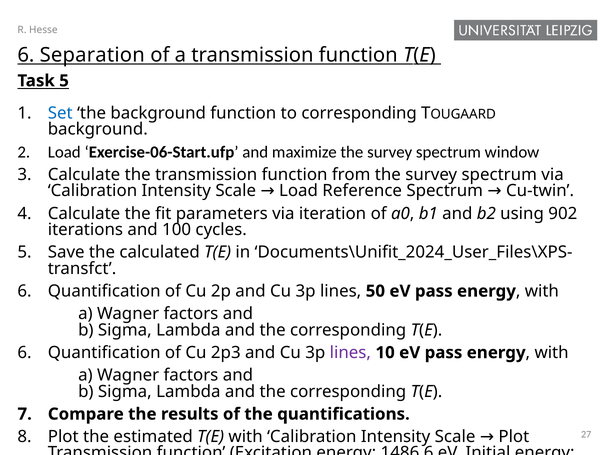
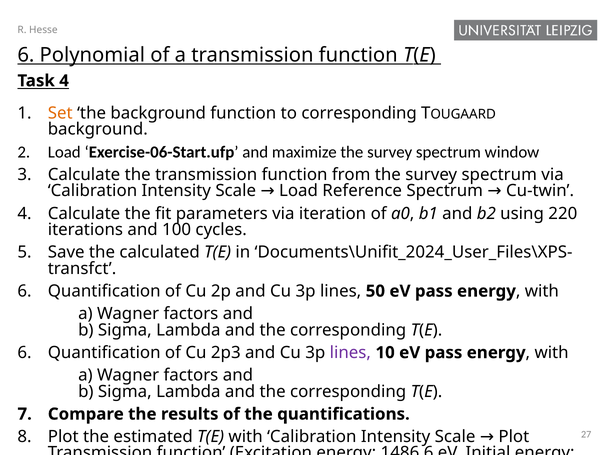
Separation: Separation -> Polynomial (92, 55)
Task 5: 5 -> 4 (64, 81)
Set colour: blue -> orange (60, 113)
902: 902 -> 220 (563, 214)
